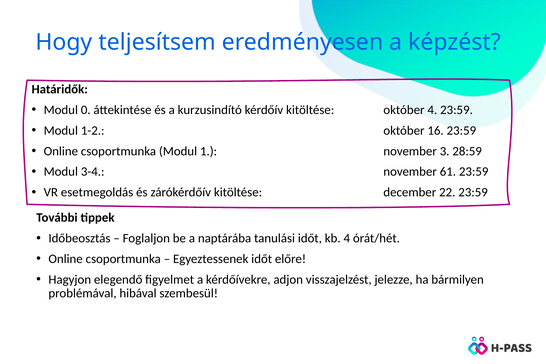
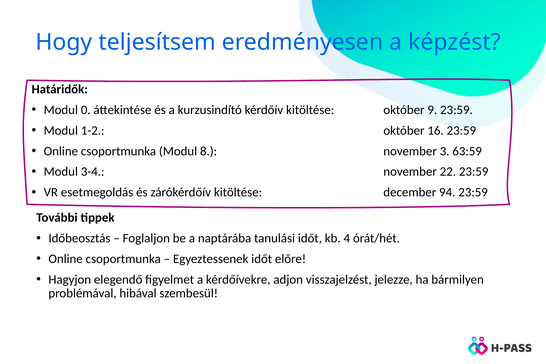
október 4: 4 -> 9 (432, 110)
1: 1 -> 8 (209, 151)
28:59: 28:59 -> 63:59 (467, 151)
61: 61 -> 22 (448, 172)
22: 22 -> 94 (447, 192)
